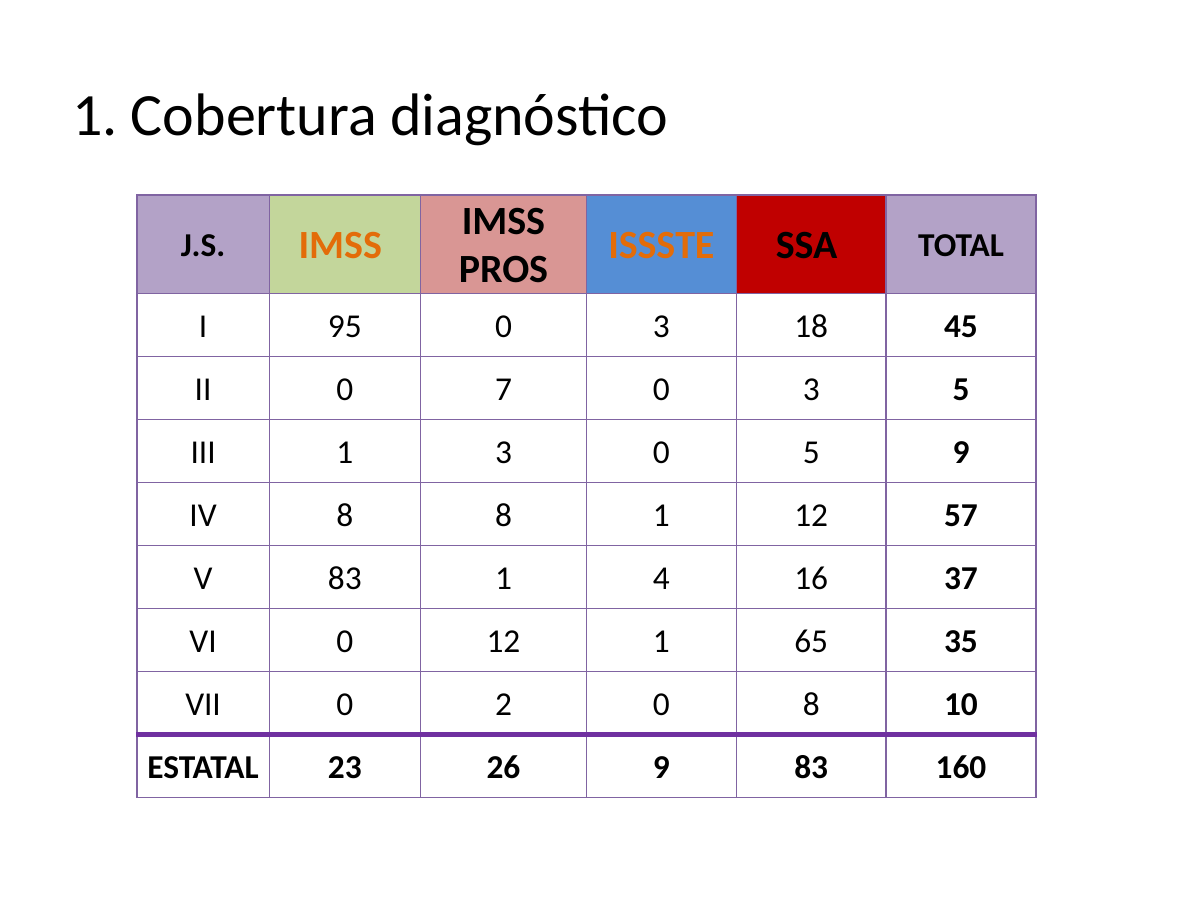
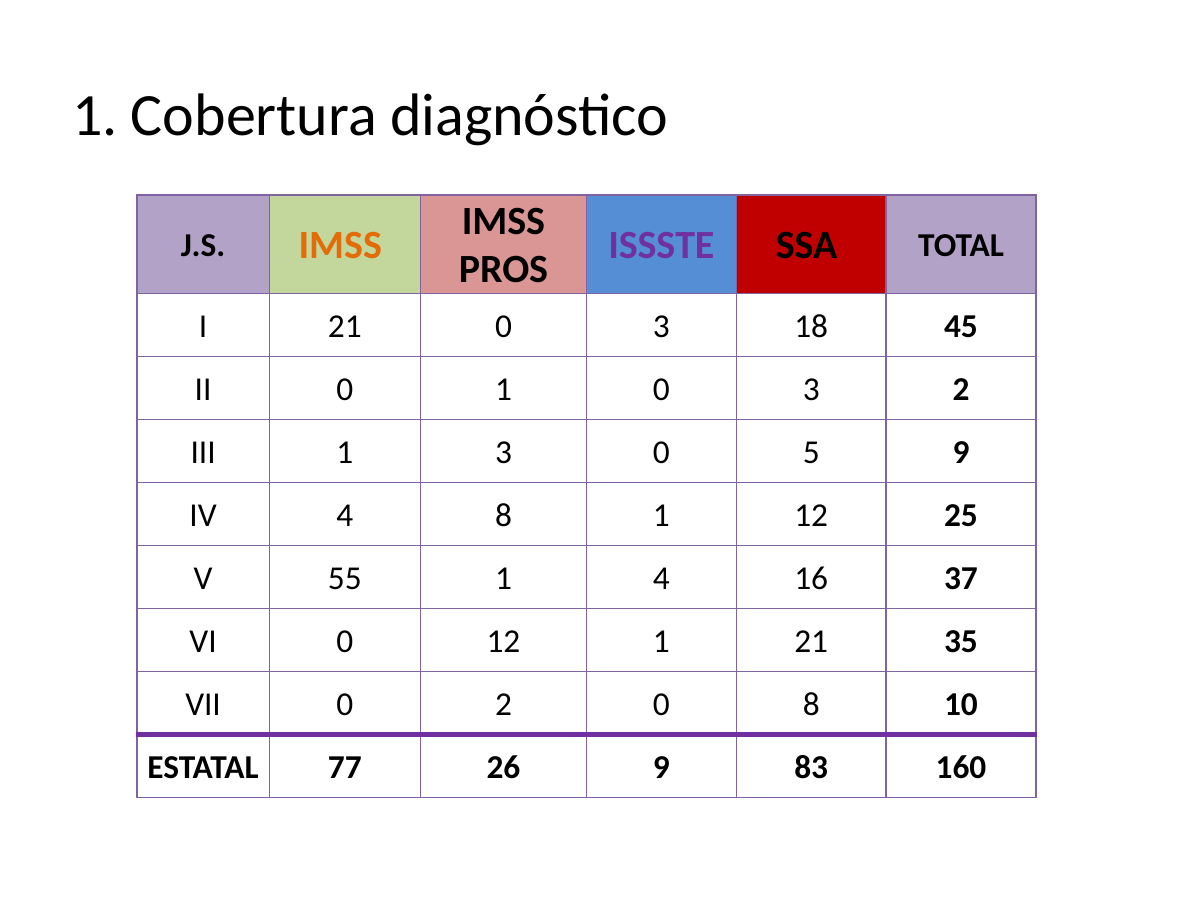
ISSSTE colour: orange -> purple (661, 245)
I 95: 95 -> 21 (345, 326)
0 7: 7 -> 1 (503, 389)
3 5: 5 -> 2 (961, 389)
IV 8: 8 -> 4 (345, 515)
57: 57 -> 25 (961, 515)
V 83: 83 -> 55 (345, 578)
1 65: 65 -> 21 (811, 641)
23: 23 -> 77 (345, 767)
